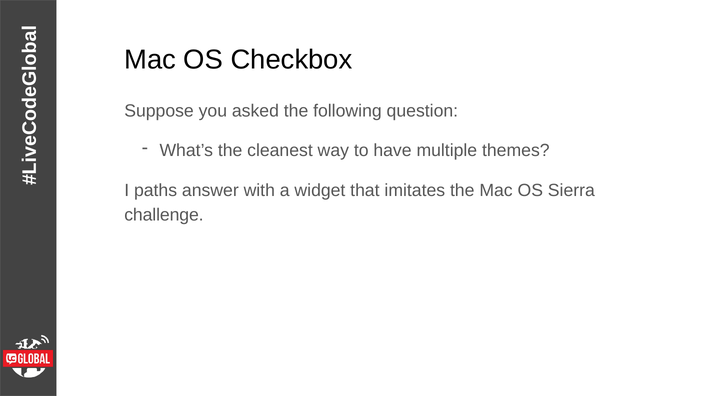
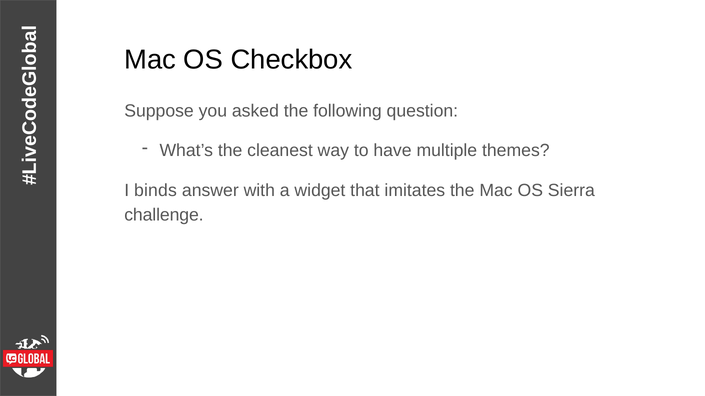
paths: paths -> binds (155, 191)
